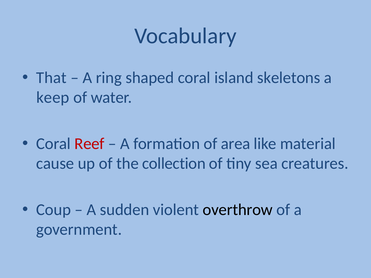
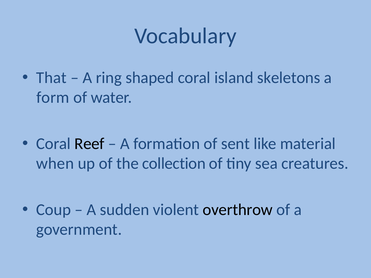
keep: keep -> form (53, 98)
Reef colour: red -> black (89, 144)
area: area -> sent (236, 144)
cause: cause -> when (55, 164)
